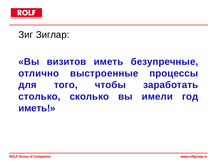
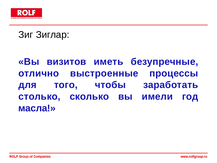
иметь: иметь -> масла (37, 108)
